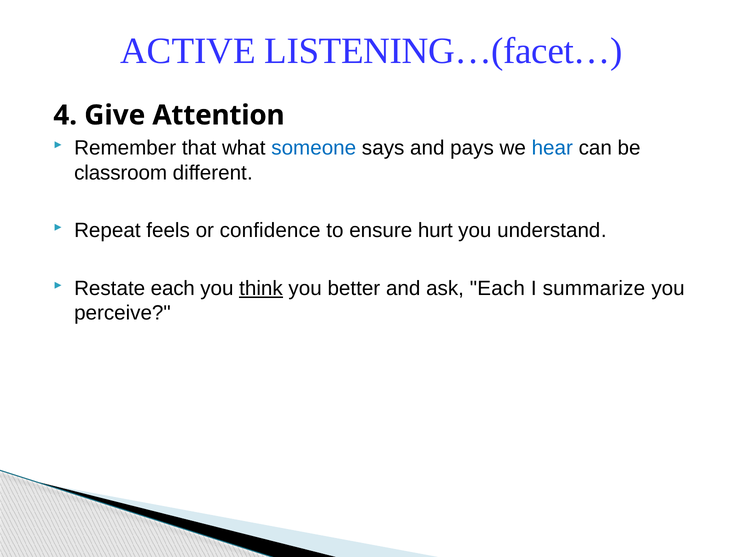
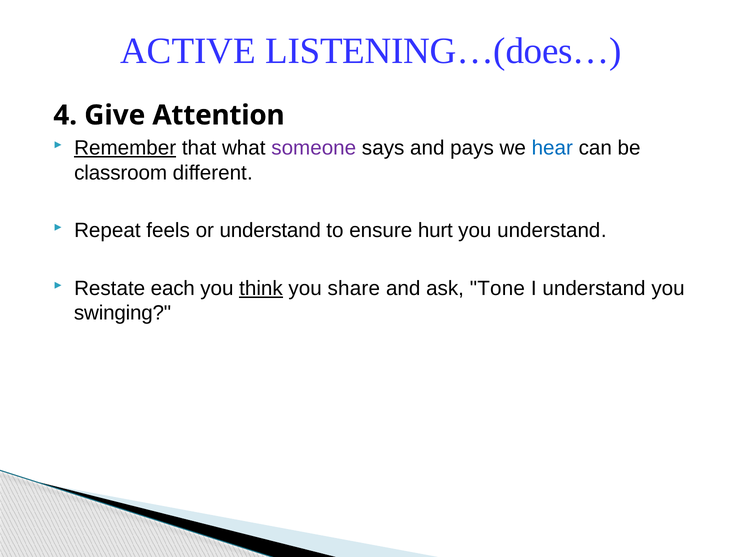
LISTENING…(facet…: LISTENING…(facet… -> LISTENING…(does… (443, 51)
Remember underline: none -> present (125, 148)
someone colour: blue -> purple (314, 148)
or confidence: confidence -> understand (270, 230)
better: better -> share (354, 288)
ask Each: Each -> Tone (497, 288)
I summarize: summarize -> understand (594, 288)
perceive: perceive -> swinging (123, 313)
